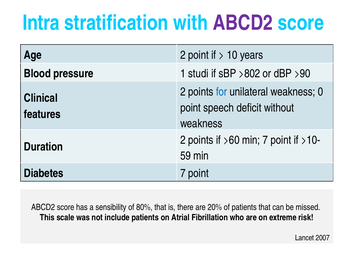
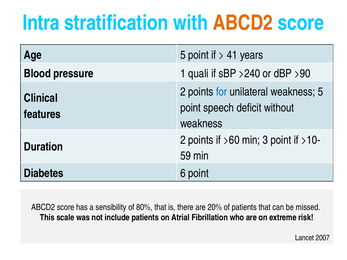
ABCD2 colour: purple -> orange (243, 23)
Age 2: 2 -> 5 (183, 55)
10: 10 -> 41 (232, 55)
studi: studi -> quali (198, 74)
>802: >802 -> >240 (249, 74)
weakness 0: 0 -> 5 (321, 92)
min 7: 7 -> 3 (265, 140)
Diabetes 7: 7 -> 6 (183, 173)
